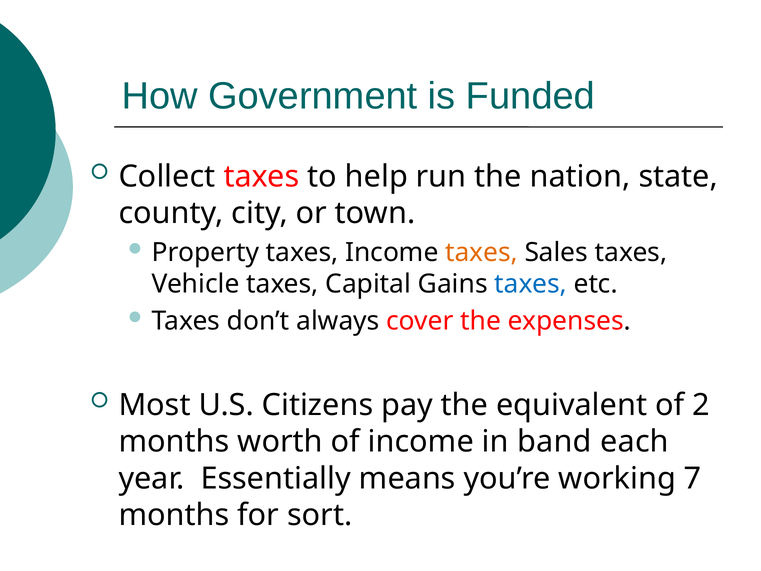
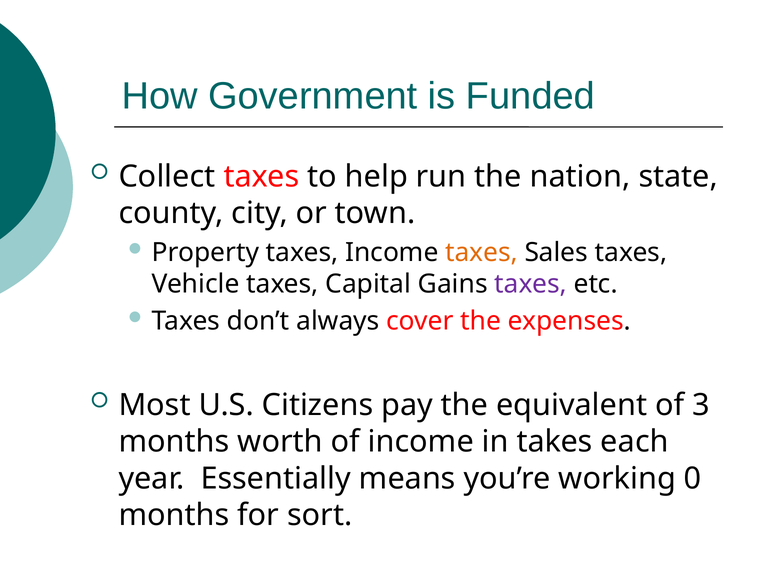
taxes colour: blue -> purple (531, 284)
2: 2 -> 3 (701, 405)
band: band -> takes (555, 442)
7: 7 -> 0 (693, 478)
